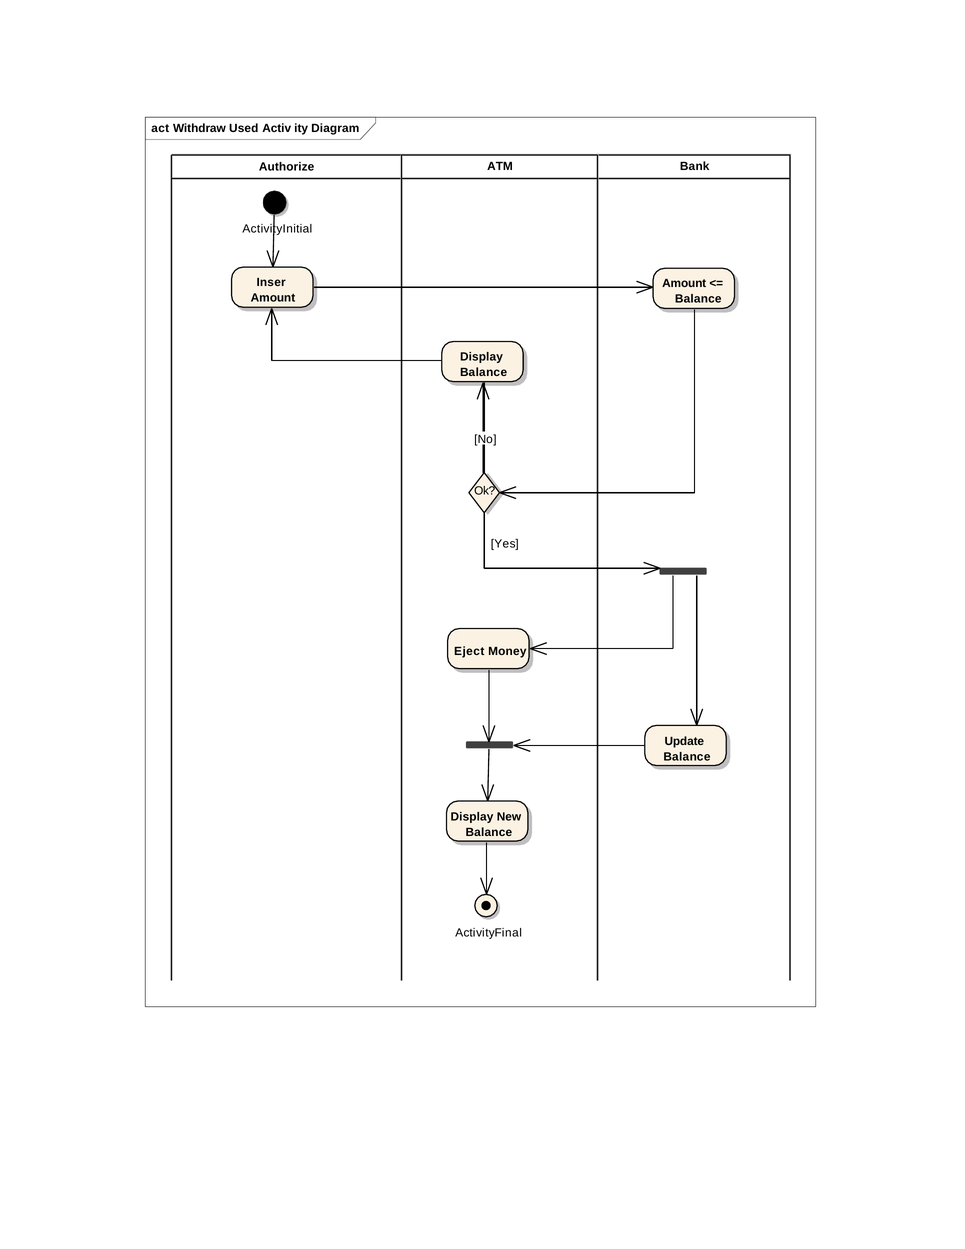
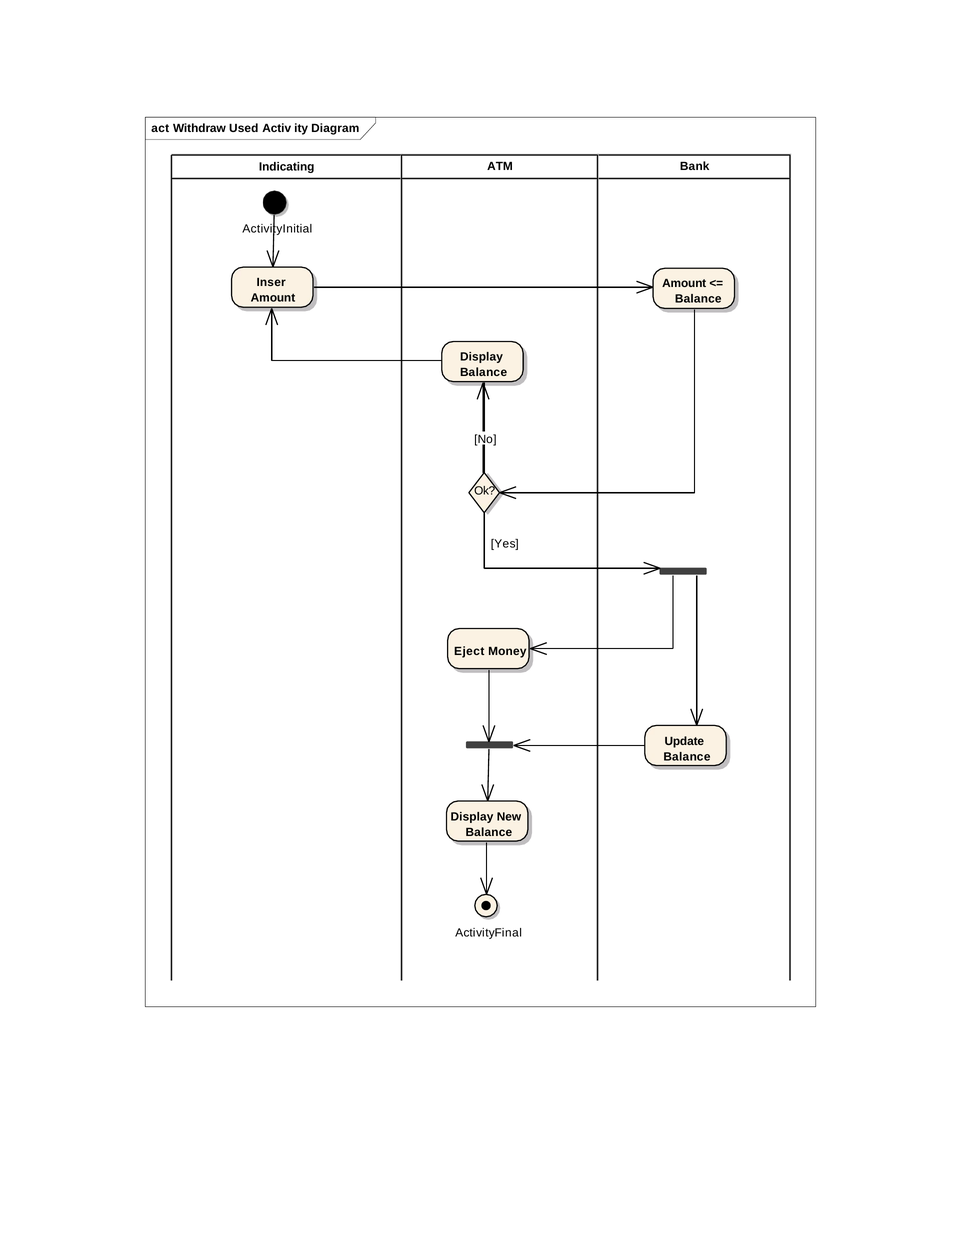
Authorize: Authorize -> Indicating (287, 167)
